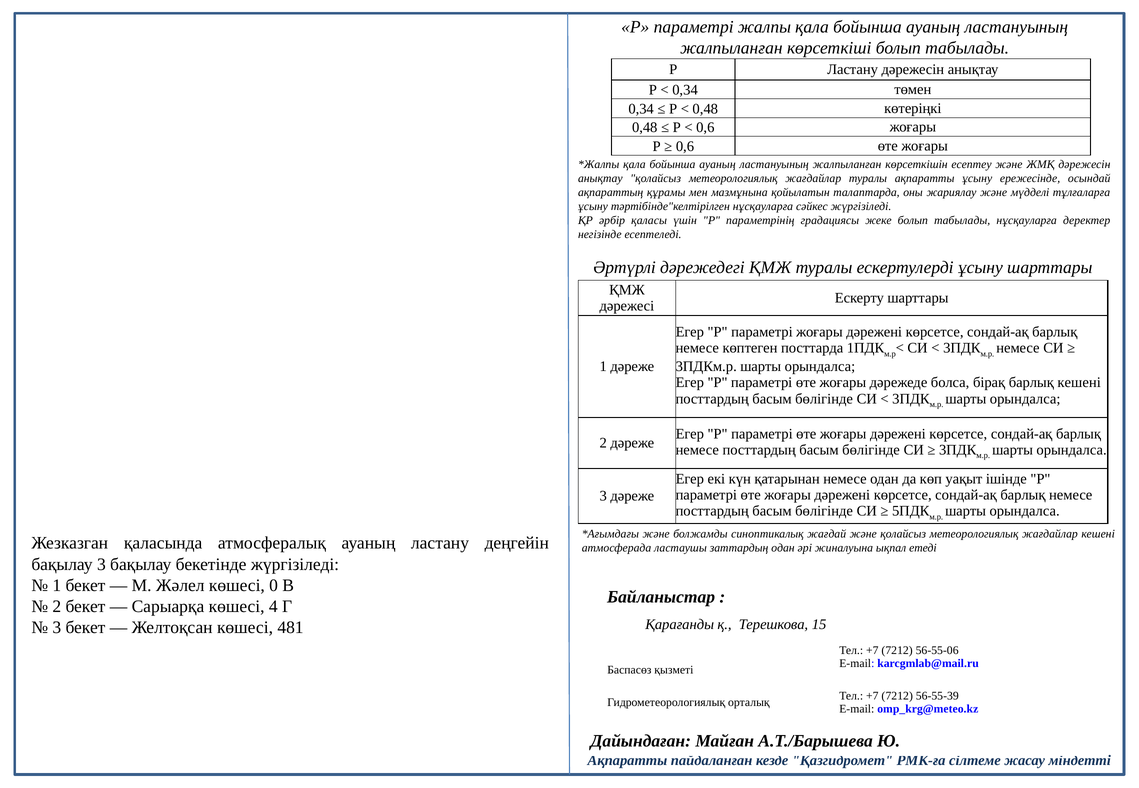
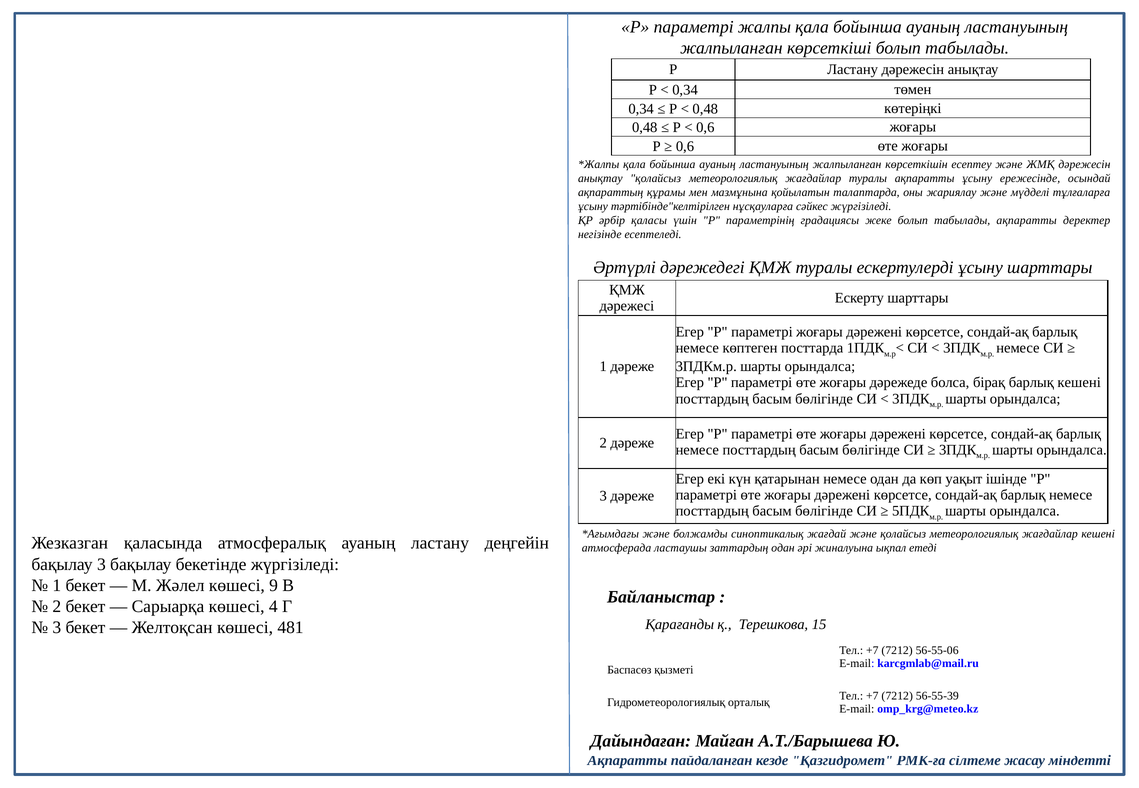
табылады нұсқауларға: нұсқауларға -> ақпаратты (1027, 220)
0: 0 -> 9 (274, 586)
